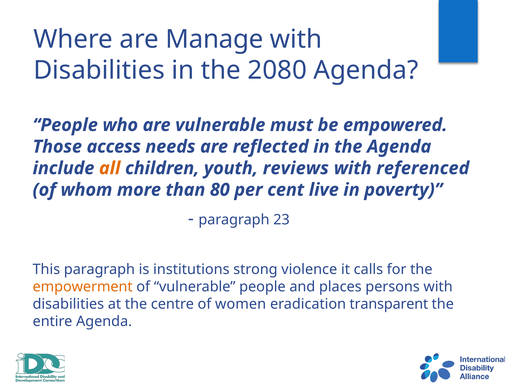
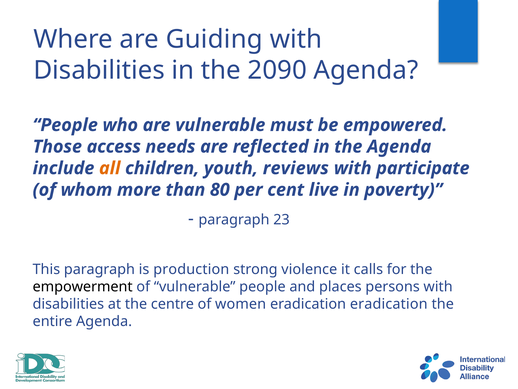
Manage: Manage -> Guiding (214, 39)
2080: 2080 -> 2090 (277, 70)
referenced: referenced -> participate (423, 168)
institutions: institutions -> production (191, 269)
empowerment colour: orange -> black (83, 287)
eradication transparent: transparent -> eradication (389, 304)
